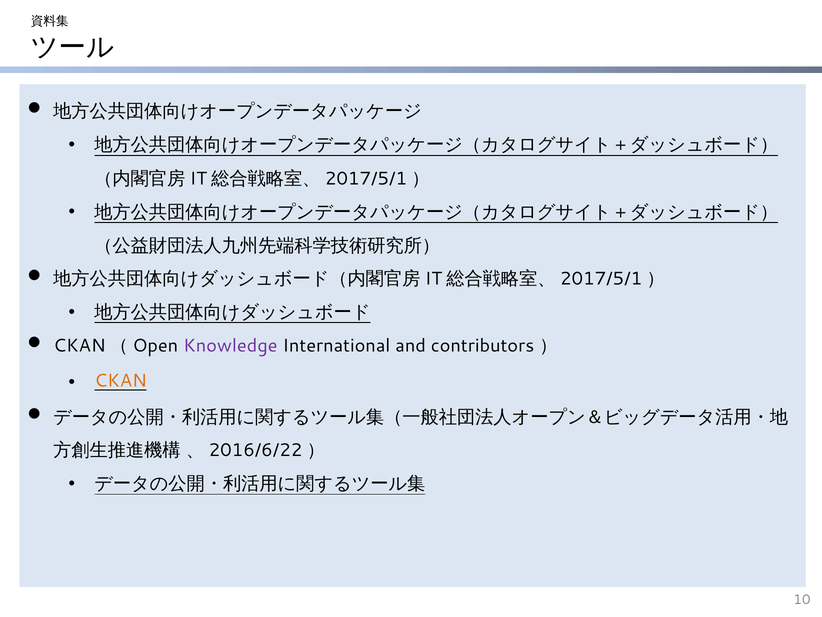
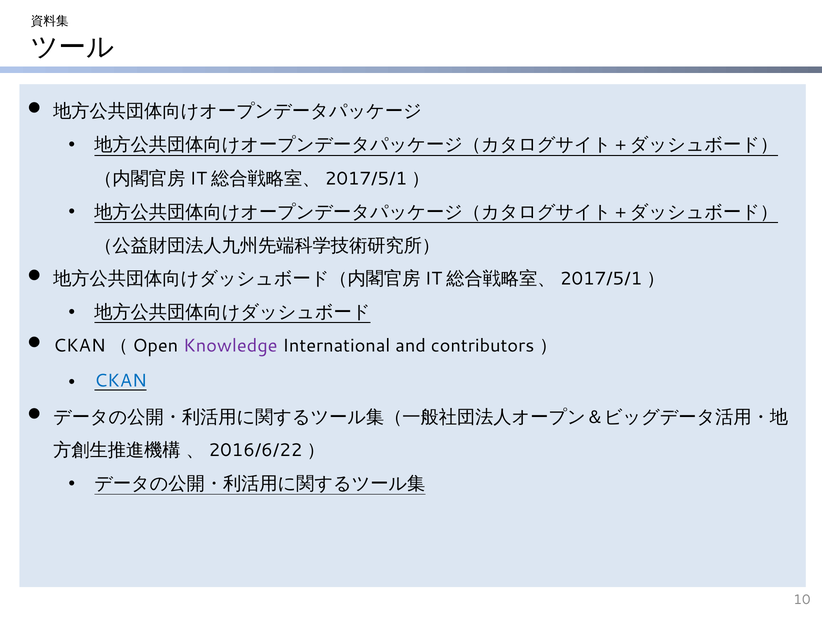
CKAN colour: orange -> blue (121, 380)
